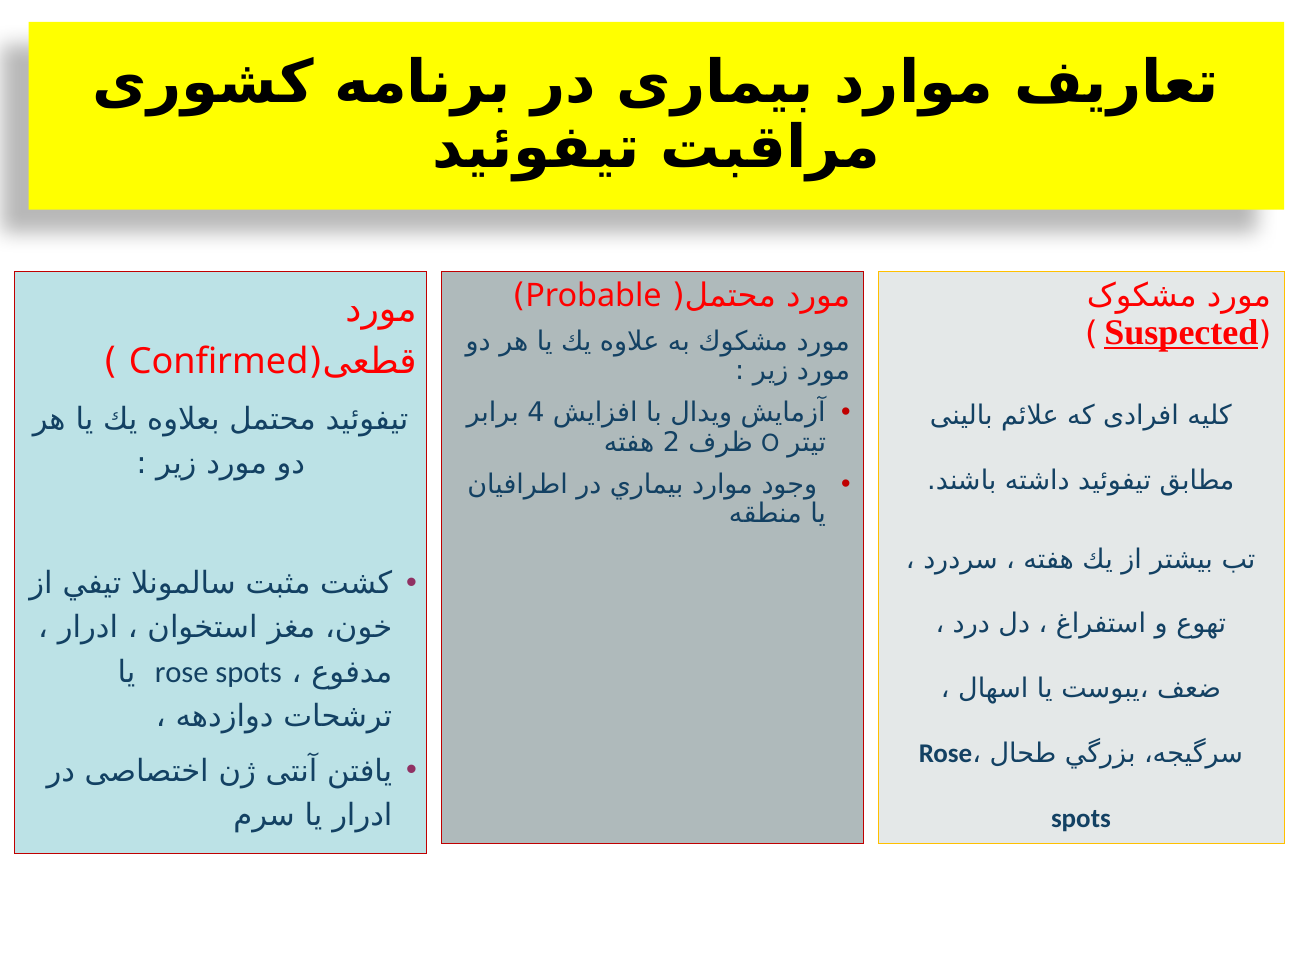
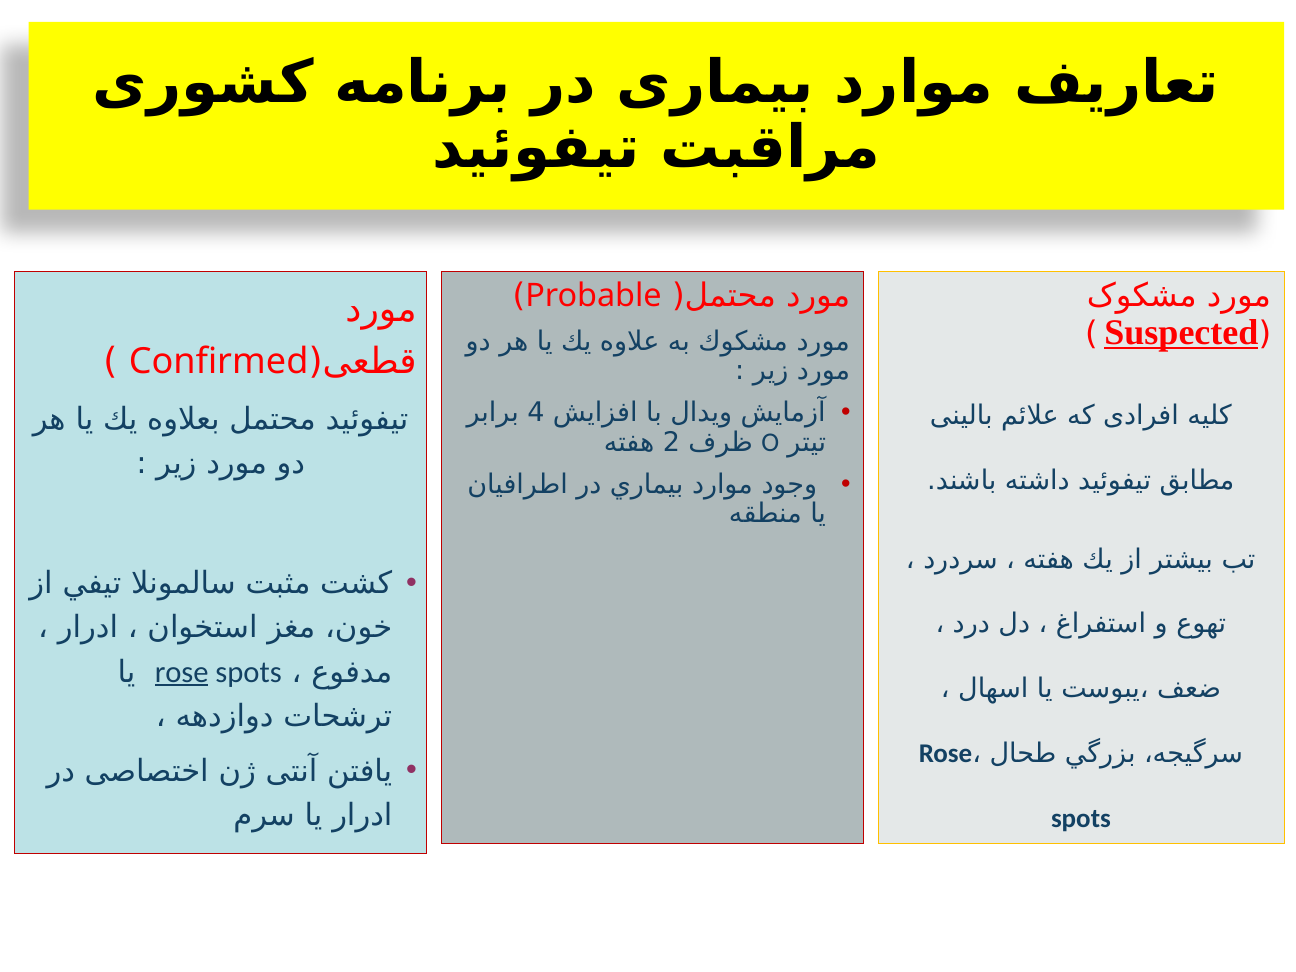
rose underline: none -> present (182, 672)
